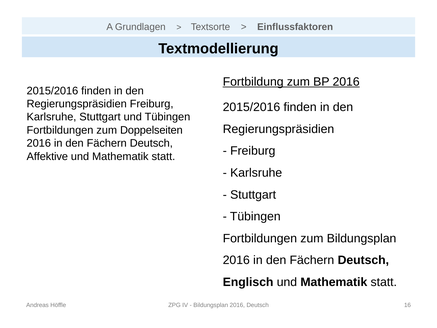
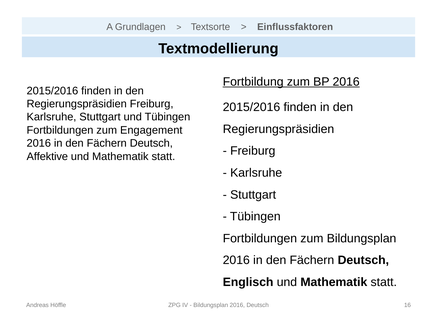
Doppelseiten: Doppelseiten -> Engagement (151, 130)
